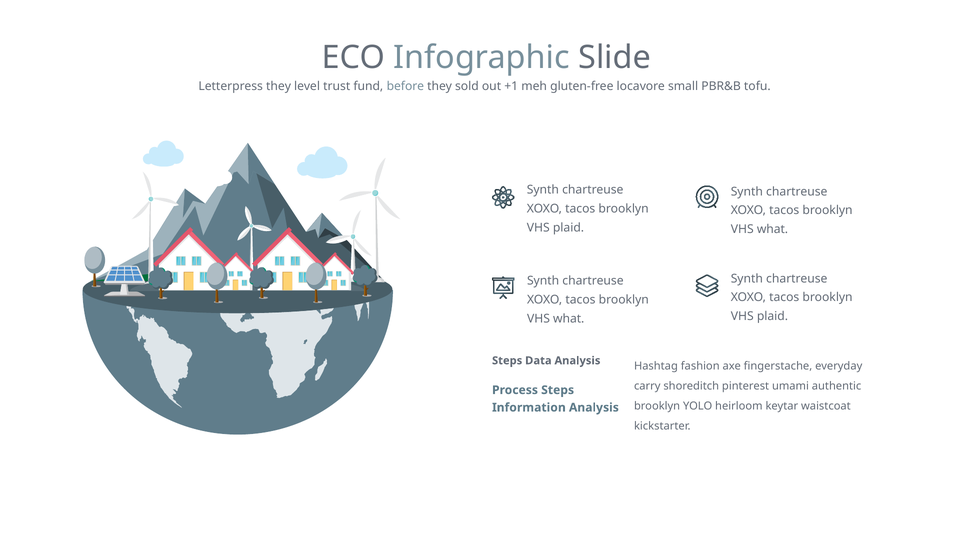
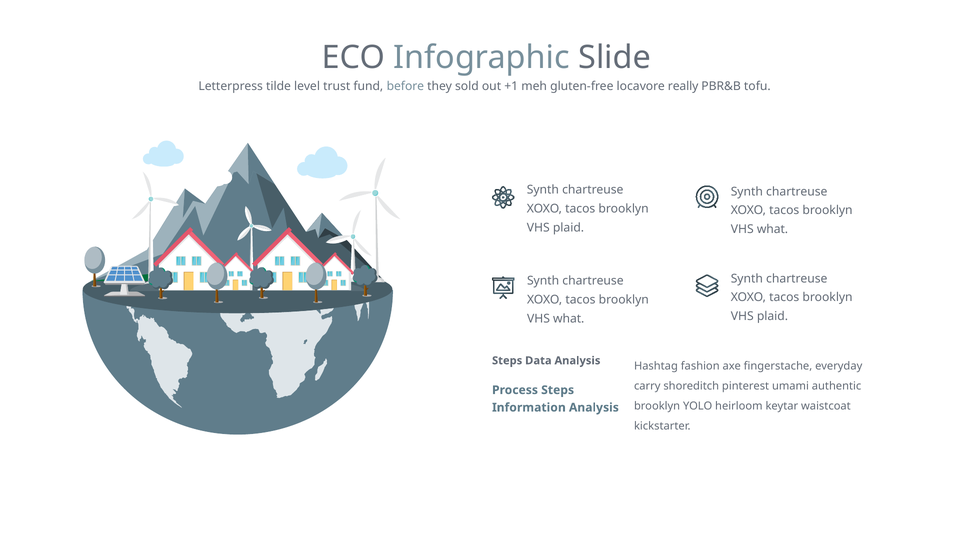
Letterpress they: they -> tilde (279, 87)
small: small -> really (683, 87)
